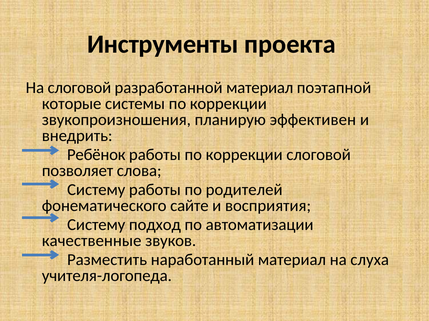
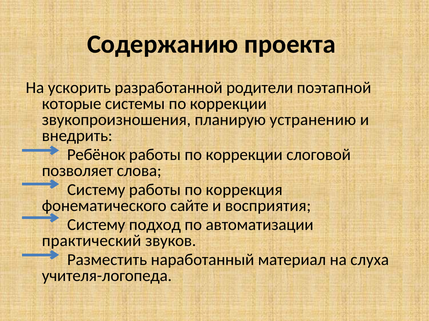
Инструменты: Инструменты -> Содержанию (163, 44)
На слоговой: слоговой -> ускорить (79, 88)
разработанной материал: материал -> родители (260, 88)
эффективен: эффективен -> устранению (313, 120)
родителей: родителей -> коррекция (244, 190)
качественные: качественные -> практический (92, 241)
